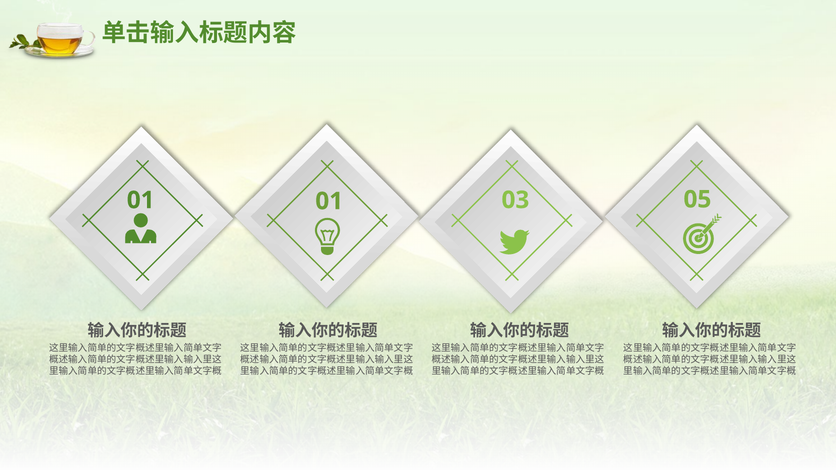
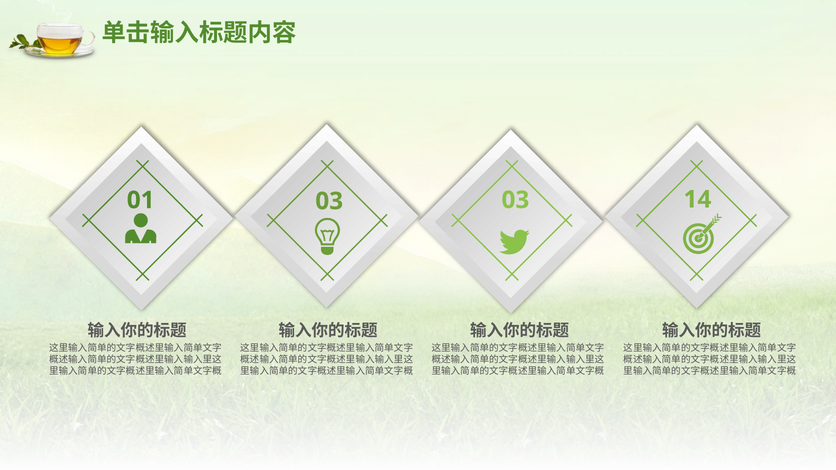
01 01: 01 -> 03 (329, 201)
05: 05 -> 14 (697, 200)
